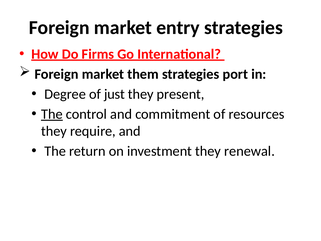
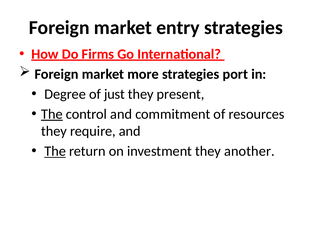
them: them -> more (143, 74)
The underline: none -> present (55, 151)
renewal: renewal -> another (249, 151)
